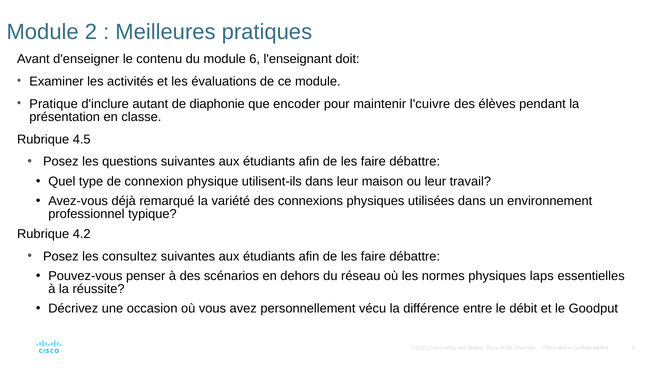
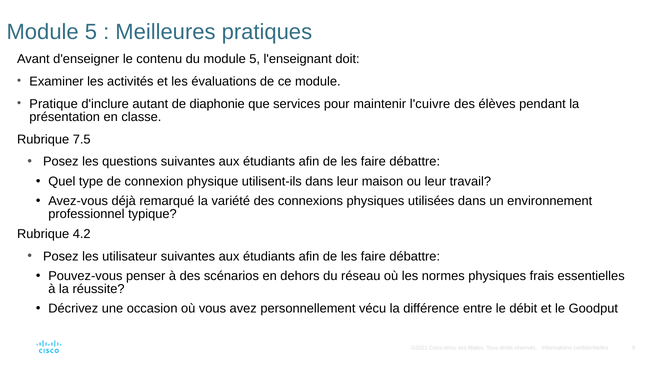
2: 2 -> 5 (91, 32)
du module 6: 6 -> 5 (255, 59)
encoder: encoder -> services (297, 104)
4.5: 4.5 -> 7.5 (82, 139)
consultez: consultez -> utilisateur (130, 256)
laps: laps -> frais (542, 276)
